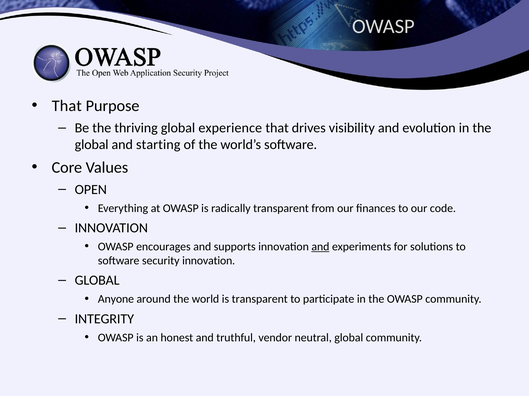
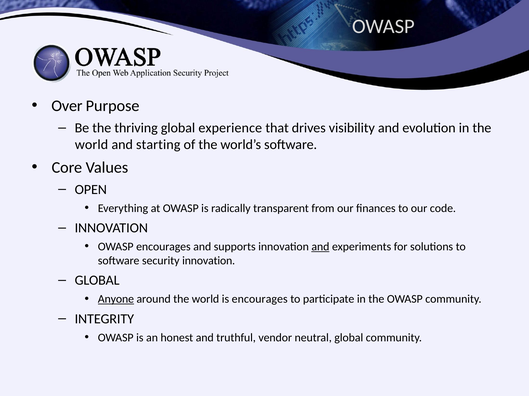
That: That -> Over (67, 106)
global: global -> world (92, 145)
Anyone underline: none -> present (116, 300)
is transparent: transparent -> encourages (260, 300)
